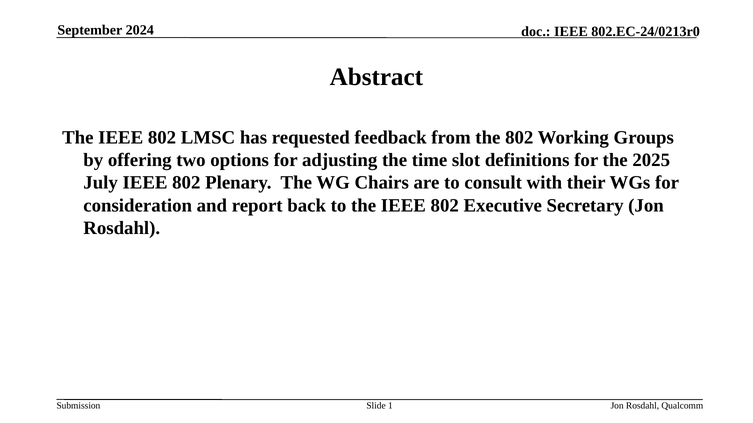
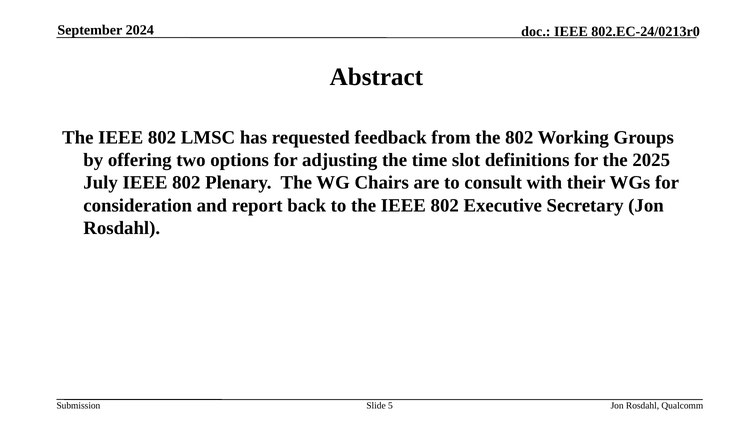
1: 1 -> 5 (390, 406)
